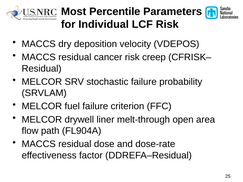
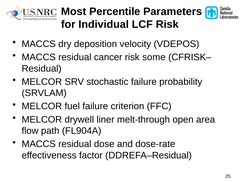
creep: creep -> some (154, 57)
